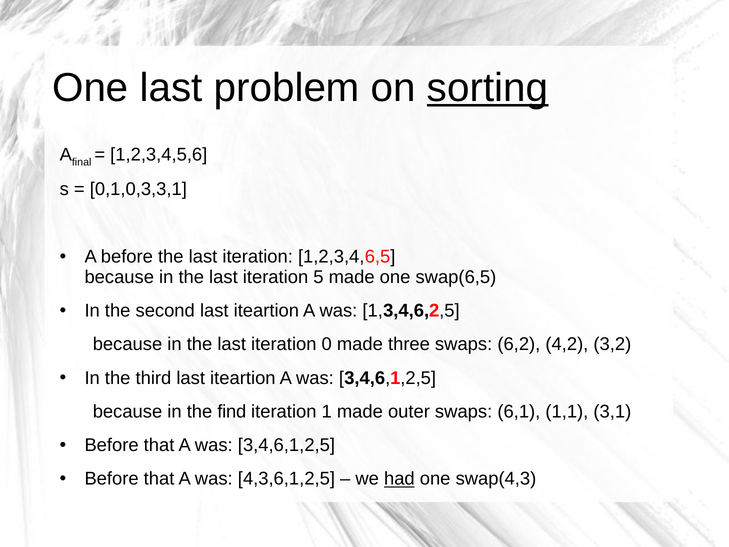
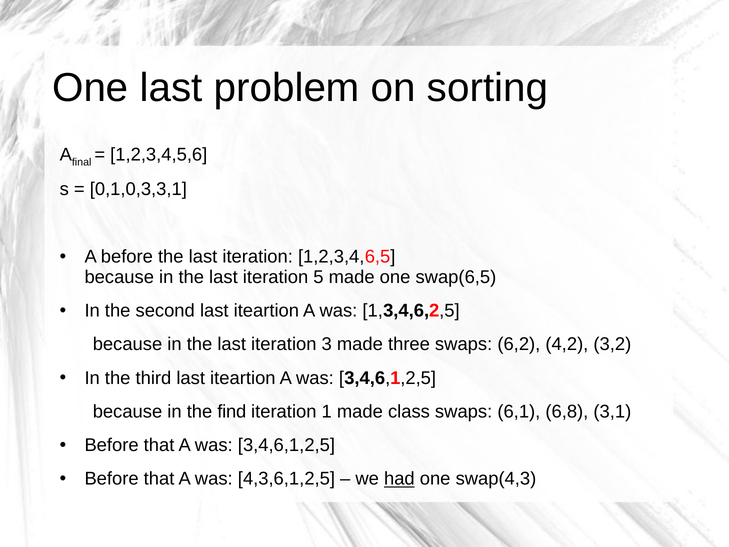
sorting underline: present -> none (488, 88)
0: 0 -> 3 (327, 344)
outer: outer -> class (409, 411)
1,1: 1,1 -> 6,8 (567, 411)
